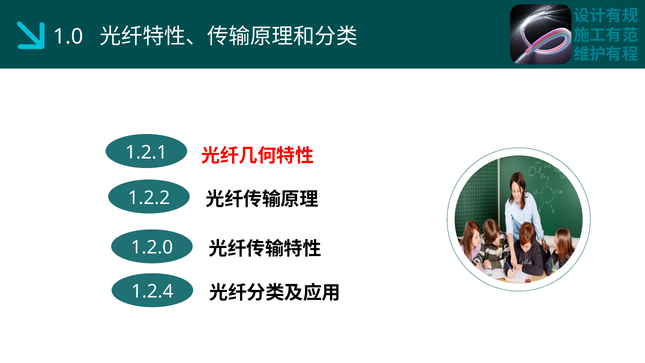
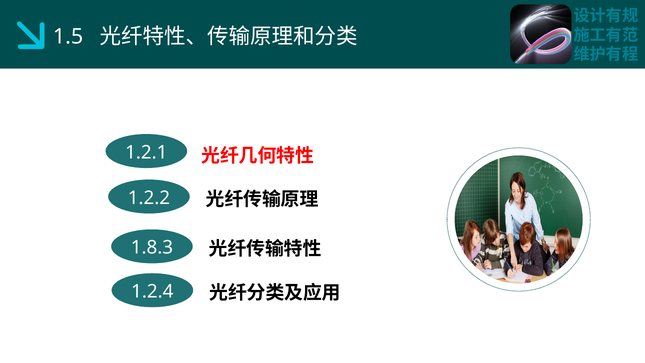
1.0: 1.0 -> 1.5 (68, 36)
1.2.0: 1.2.0 -> 1.8.3 (152, 248)
